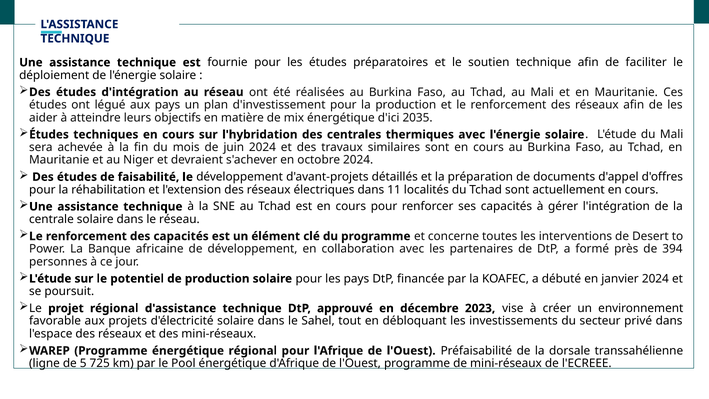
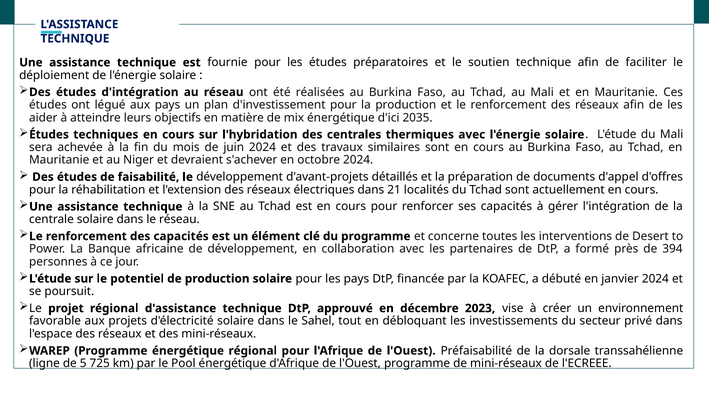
11: 11 -> 21 (394, 190)
